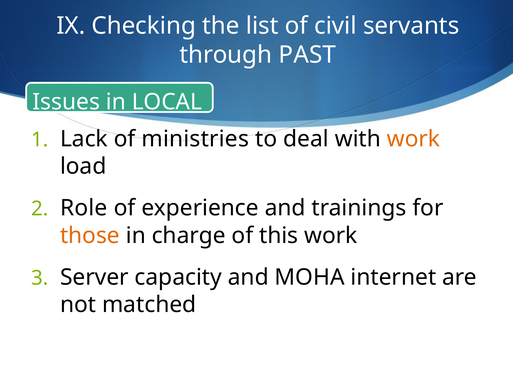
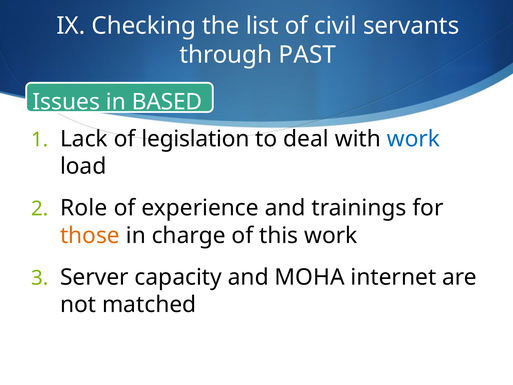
LOCAL: LOCAL -> BASED (167, 102)
ministries: ministries -> legislation (195, 139)
work colour: orange -> blue (413, 139)
